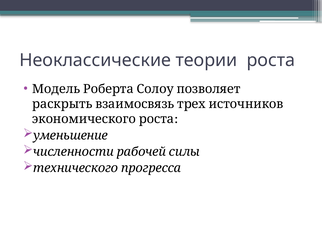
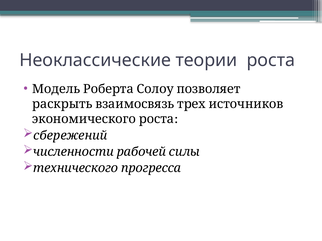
уменьшение: уменьшение -> сбережений (70, 136)
